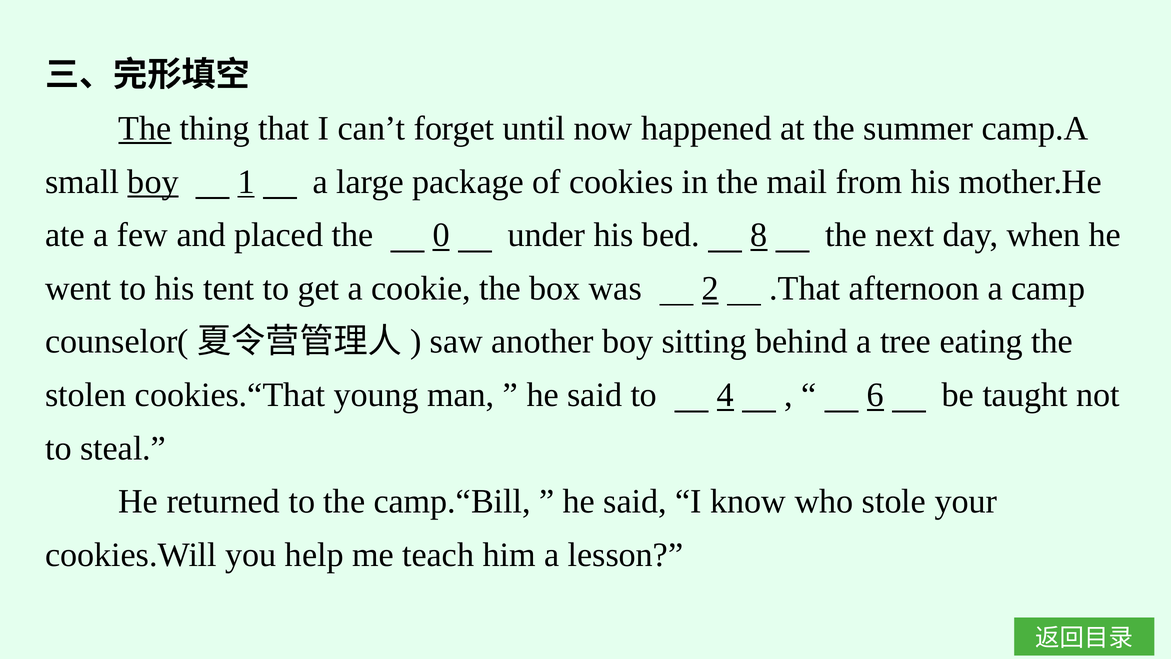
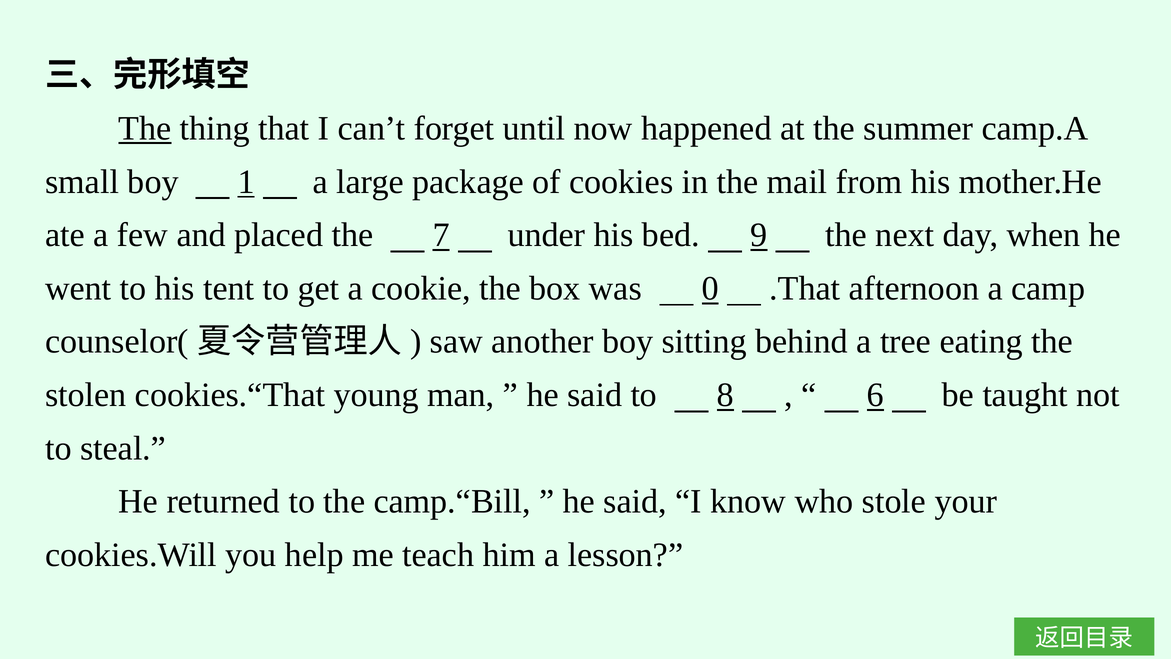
boy underline: present -> none (153, 182)
0: 0 -> 7 (441, 235)
8: 8 -> 9 (759, 235)
2: 2 -> 0 (710, 288)
4: 4 -> 8 (725, 395)
